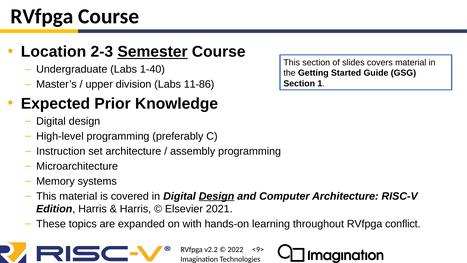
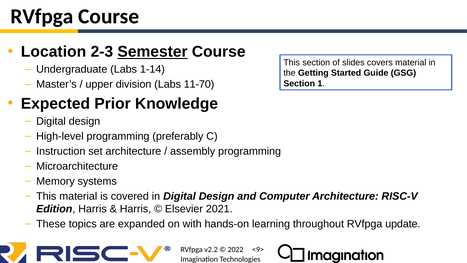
1-40: 1-40 -> 1-14 (152, 69)
11-86: 11-86 -> 11-70 (199, 84)
Design underline: present -> none (217, 196)
conflict: conflict -> update (403, 224)
